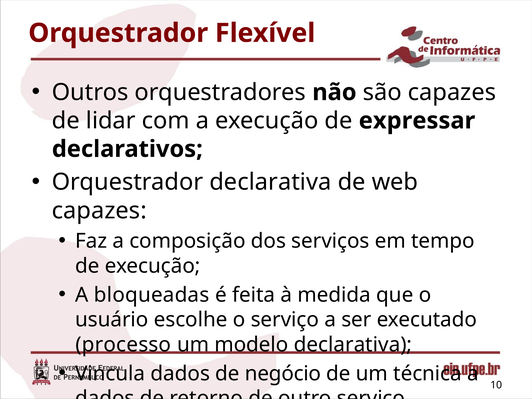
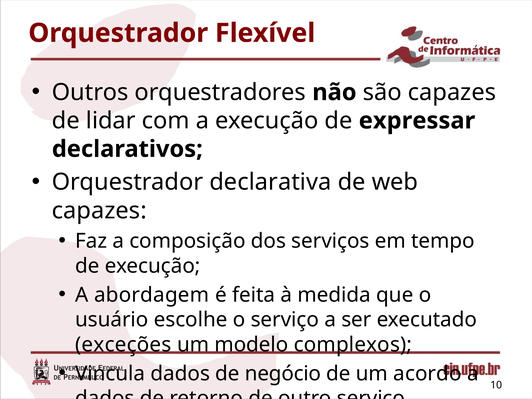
bloqueadas: bloqueadas -> abordagem (152, 295)
processo: processo -> exceções (123, 345)
modelo declarativa: declarativa -> complexos (353, 345)
técnica: técnica -> acordo (427, 374)
